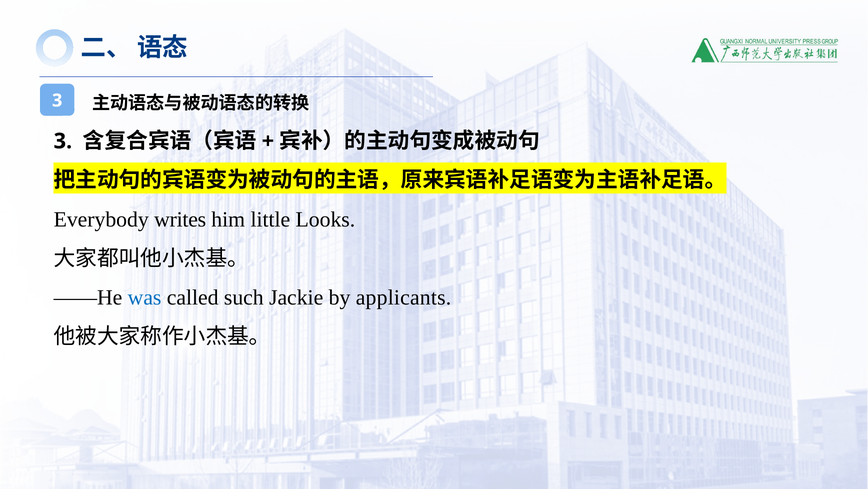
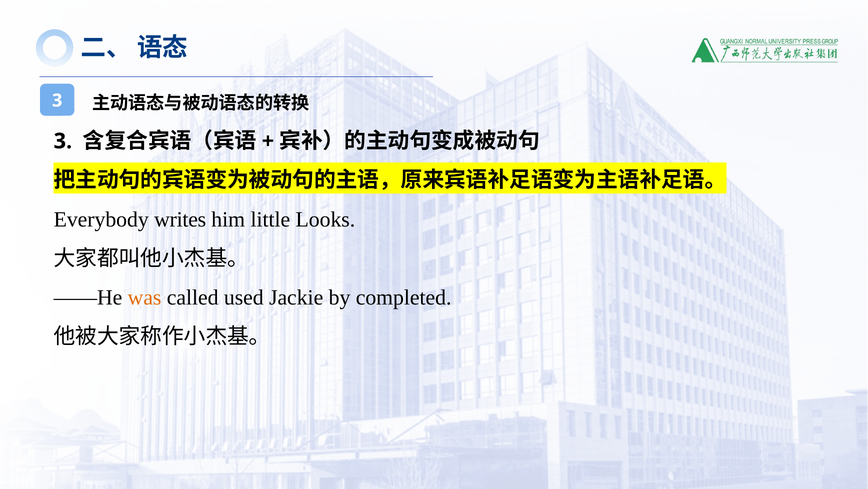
was colour: blue -> orange (145, 297)
such: such -> used (244, 297)
applicants: applicants -> completed (404, 297)
